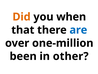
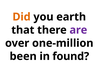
when: when -> earth (71, 17)
are colour: blue -> purple (78, 30)
other: other -> found (71, 56)
